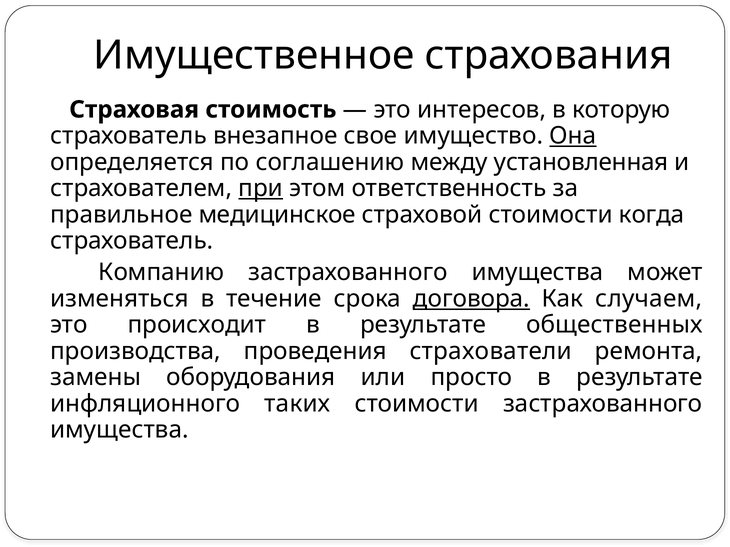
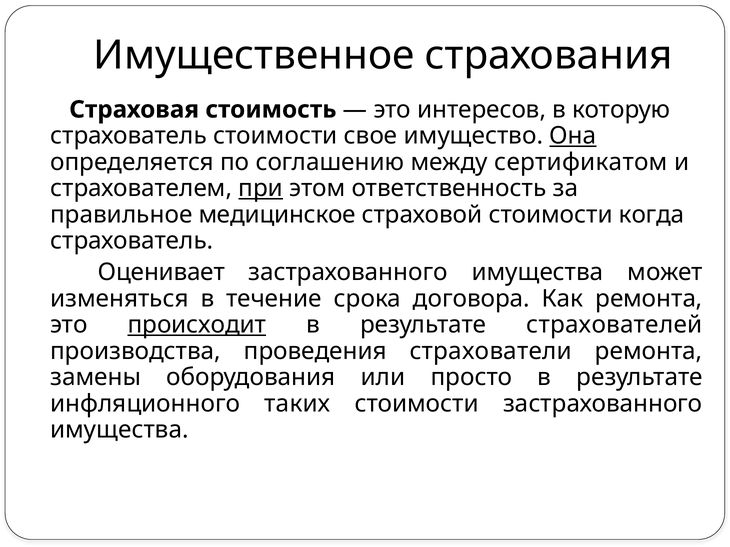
страхователь внезапное: внезапное -> стоимости (275, 136)
установленная: установленная -> сертификатом (581, 162)
Компанию: Компанию -> Оценивает (161, 273)
договора underline: present -> none (471, 299)
Как случаем: случаем -> ремонта (649, 299)
происходит underline: none -> present (197, 325)
общественных: общественных -> страхователей (614, 325)
